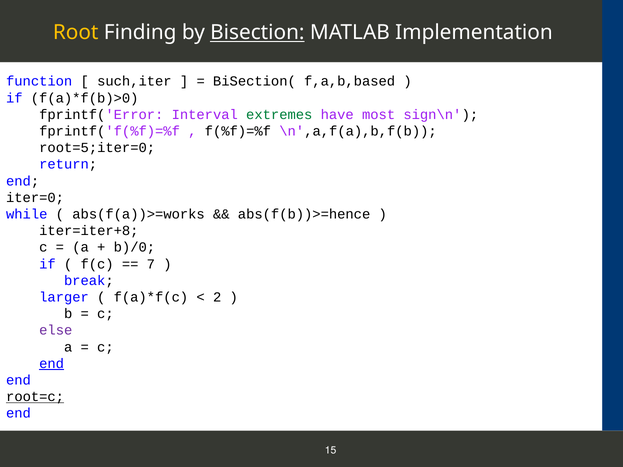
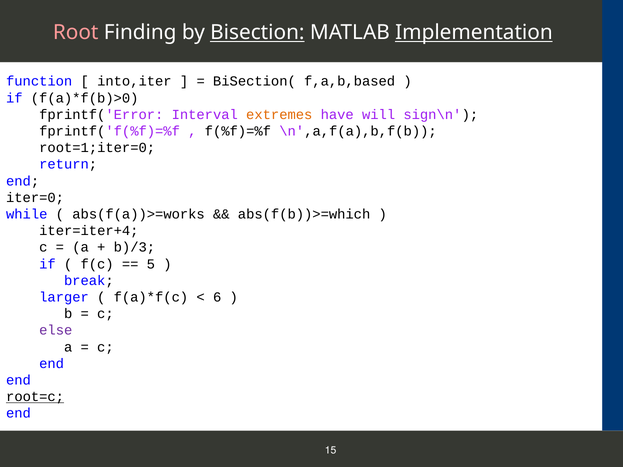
Root colour: yellow -> pink (76, 33)
Implementation underline: none -> present (474, 33)
such,iter: such,iter -> into,iter (134, 81)
extremes colour: green -> orange (279, 115)
most: most -> will (379, 115)
root=5;iter=0: root=5;iter=0 -> root=1;iter=0 (97, 148)
abs(f(b))>=hence: abs(f(b))>=hence -> abs(f(b))>=which (304, 214)
iter=iter+8: iter=iter+8 -> iter=iter+4 (89, 231)
b)/0: b)/0 -> b)/3 (134, 248)
7: 7 -> 5 (151, 264)
2: 2 -> 6 (217, 297)
end underline: present -> none (52, 364)
